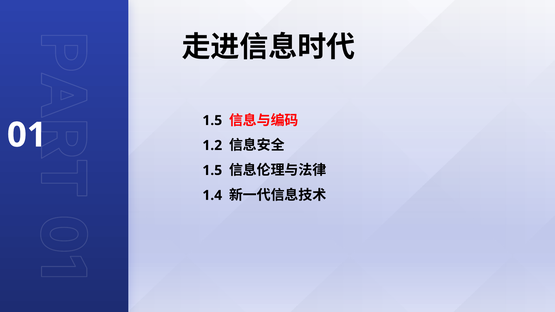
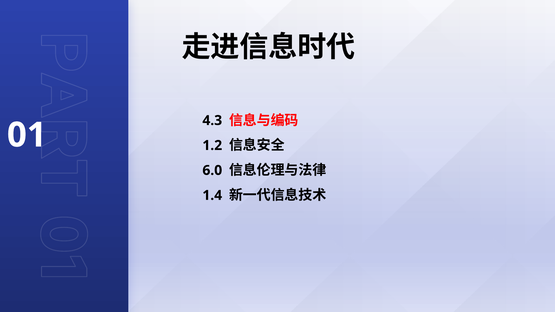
1.5: 1.5 -> 4.3 (212, 121)
1.5: 1.5 -> 6.0 (212, 170)
